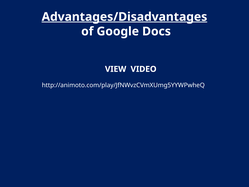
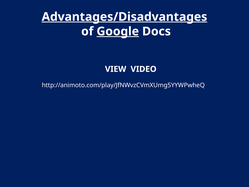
Google underline: none -> present (118, 31)
